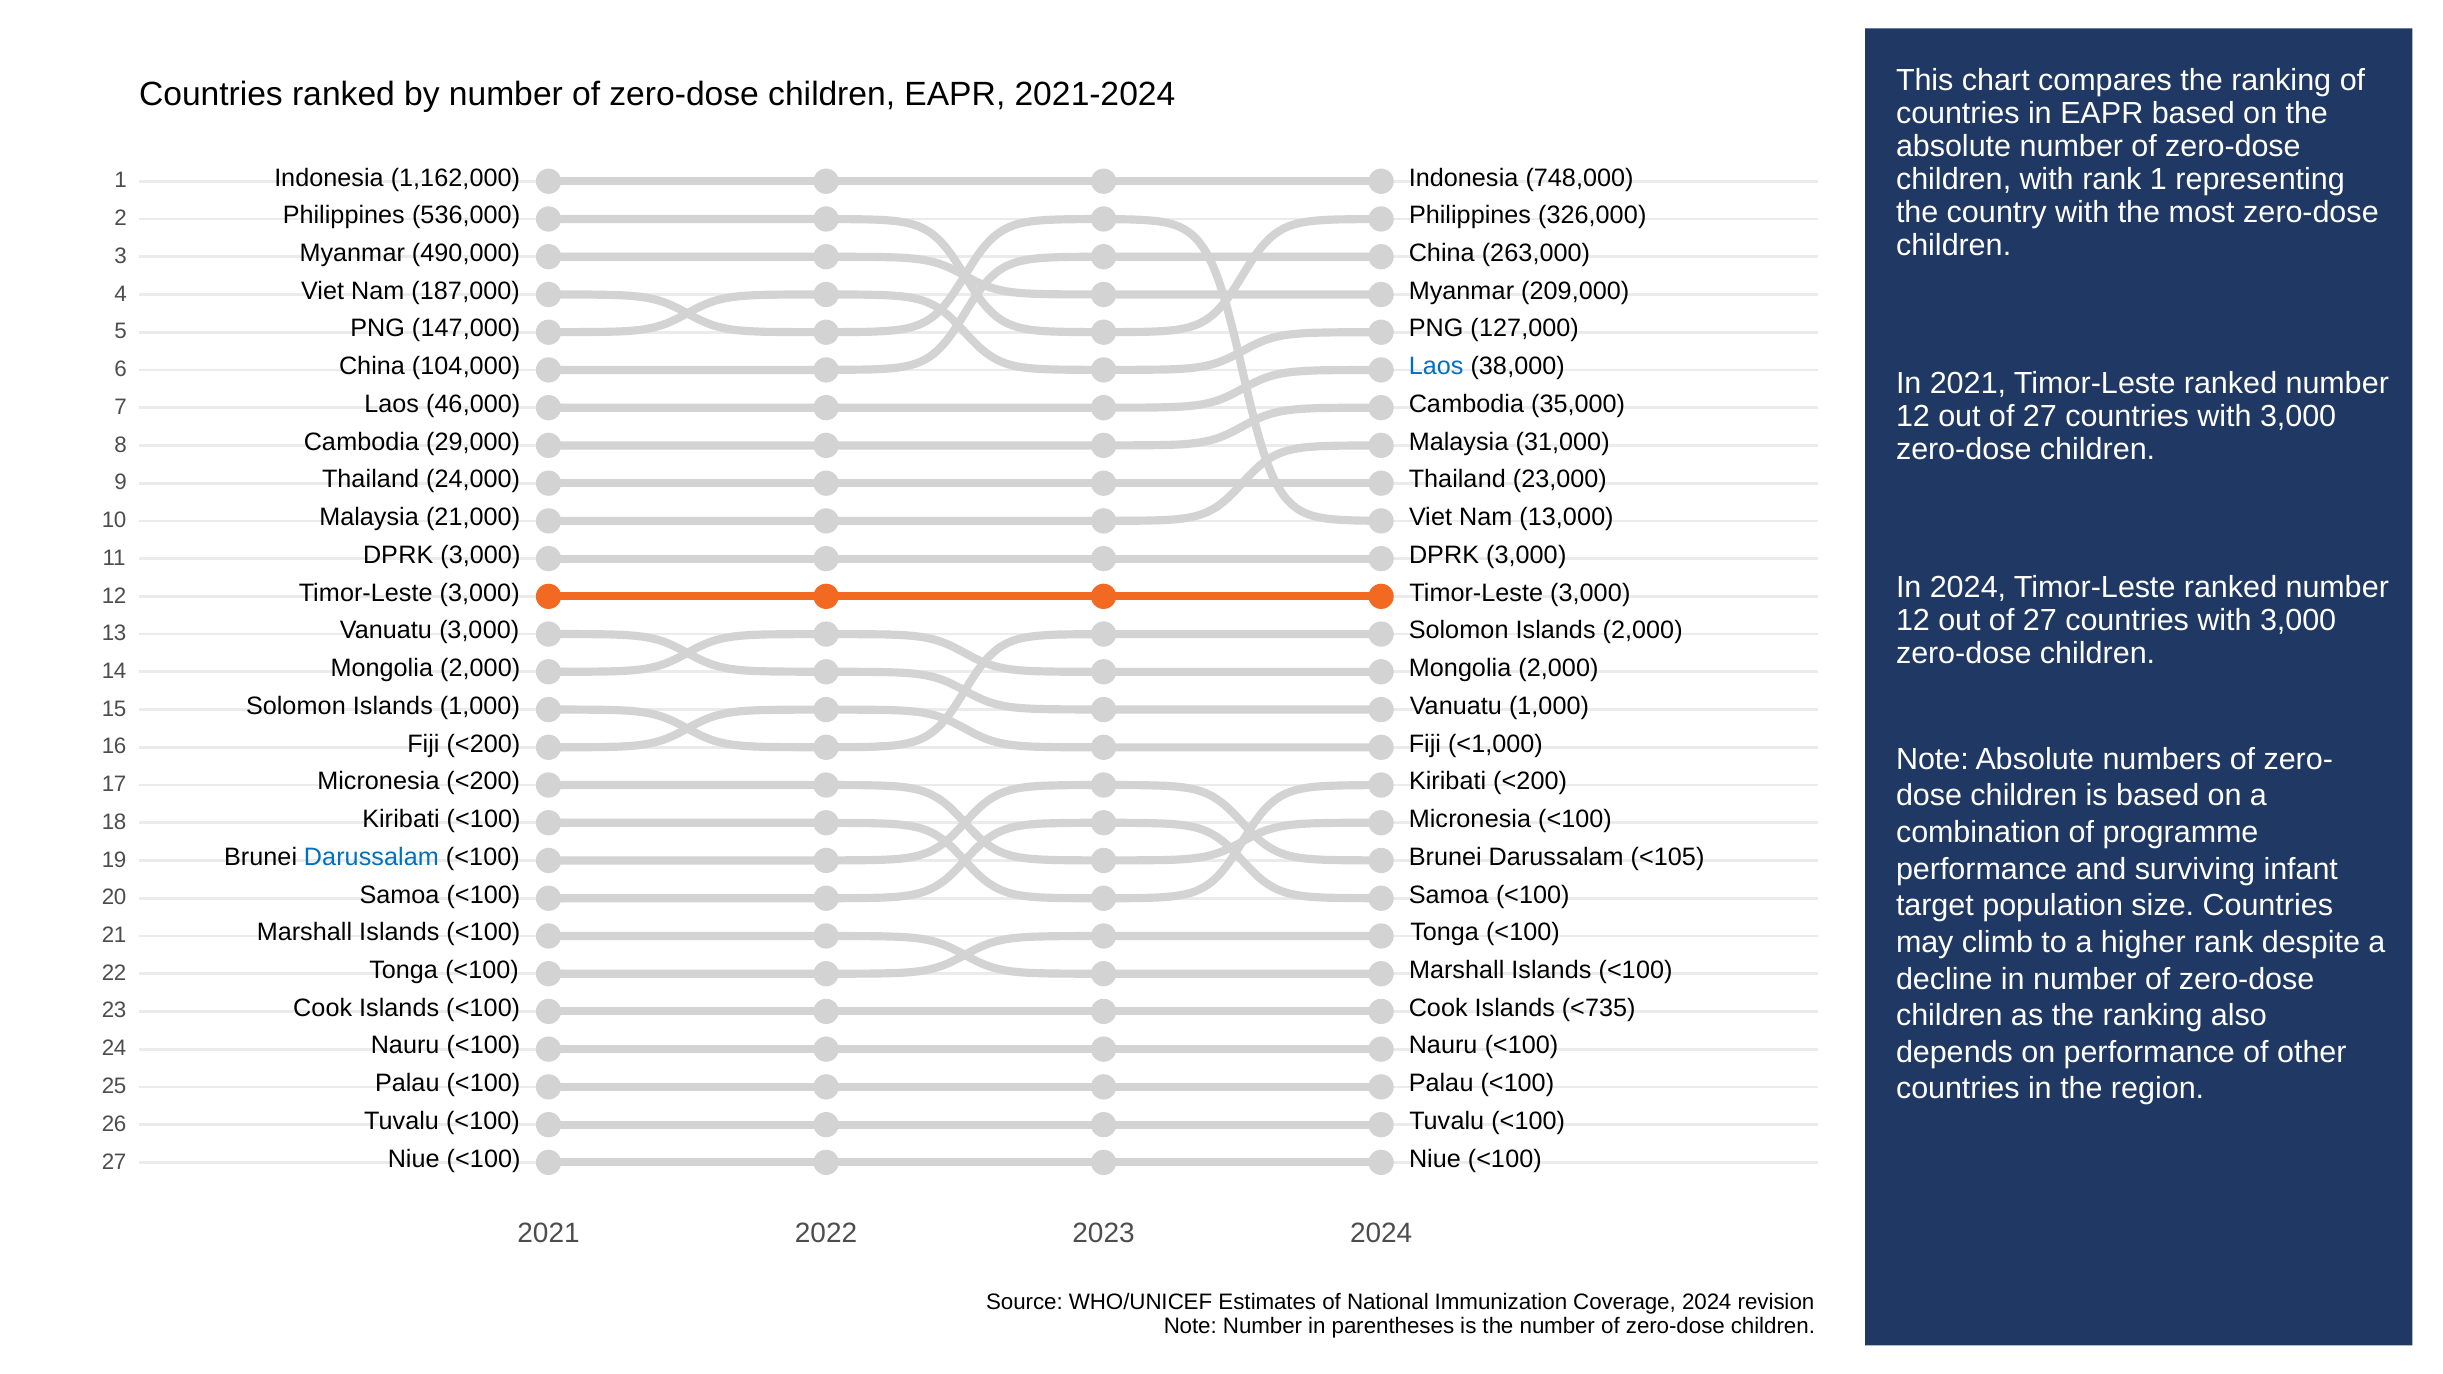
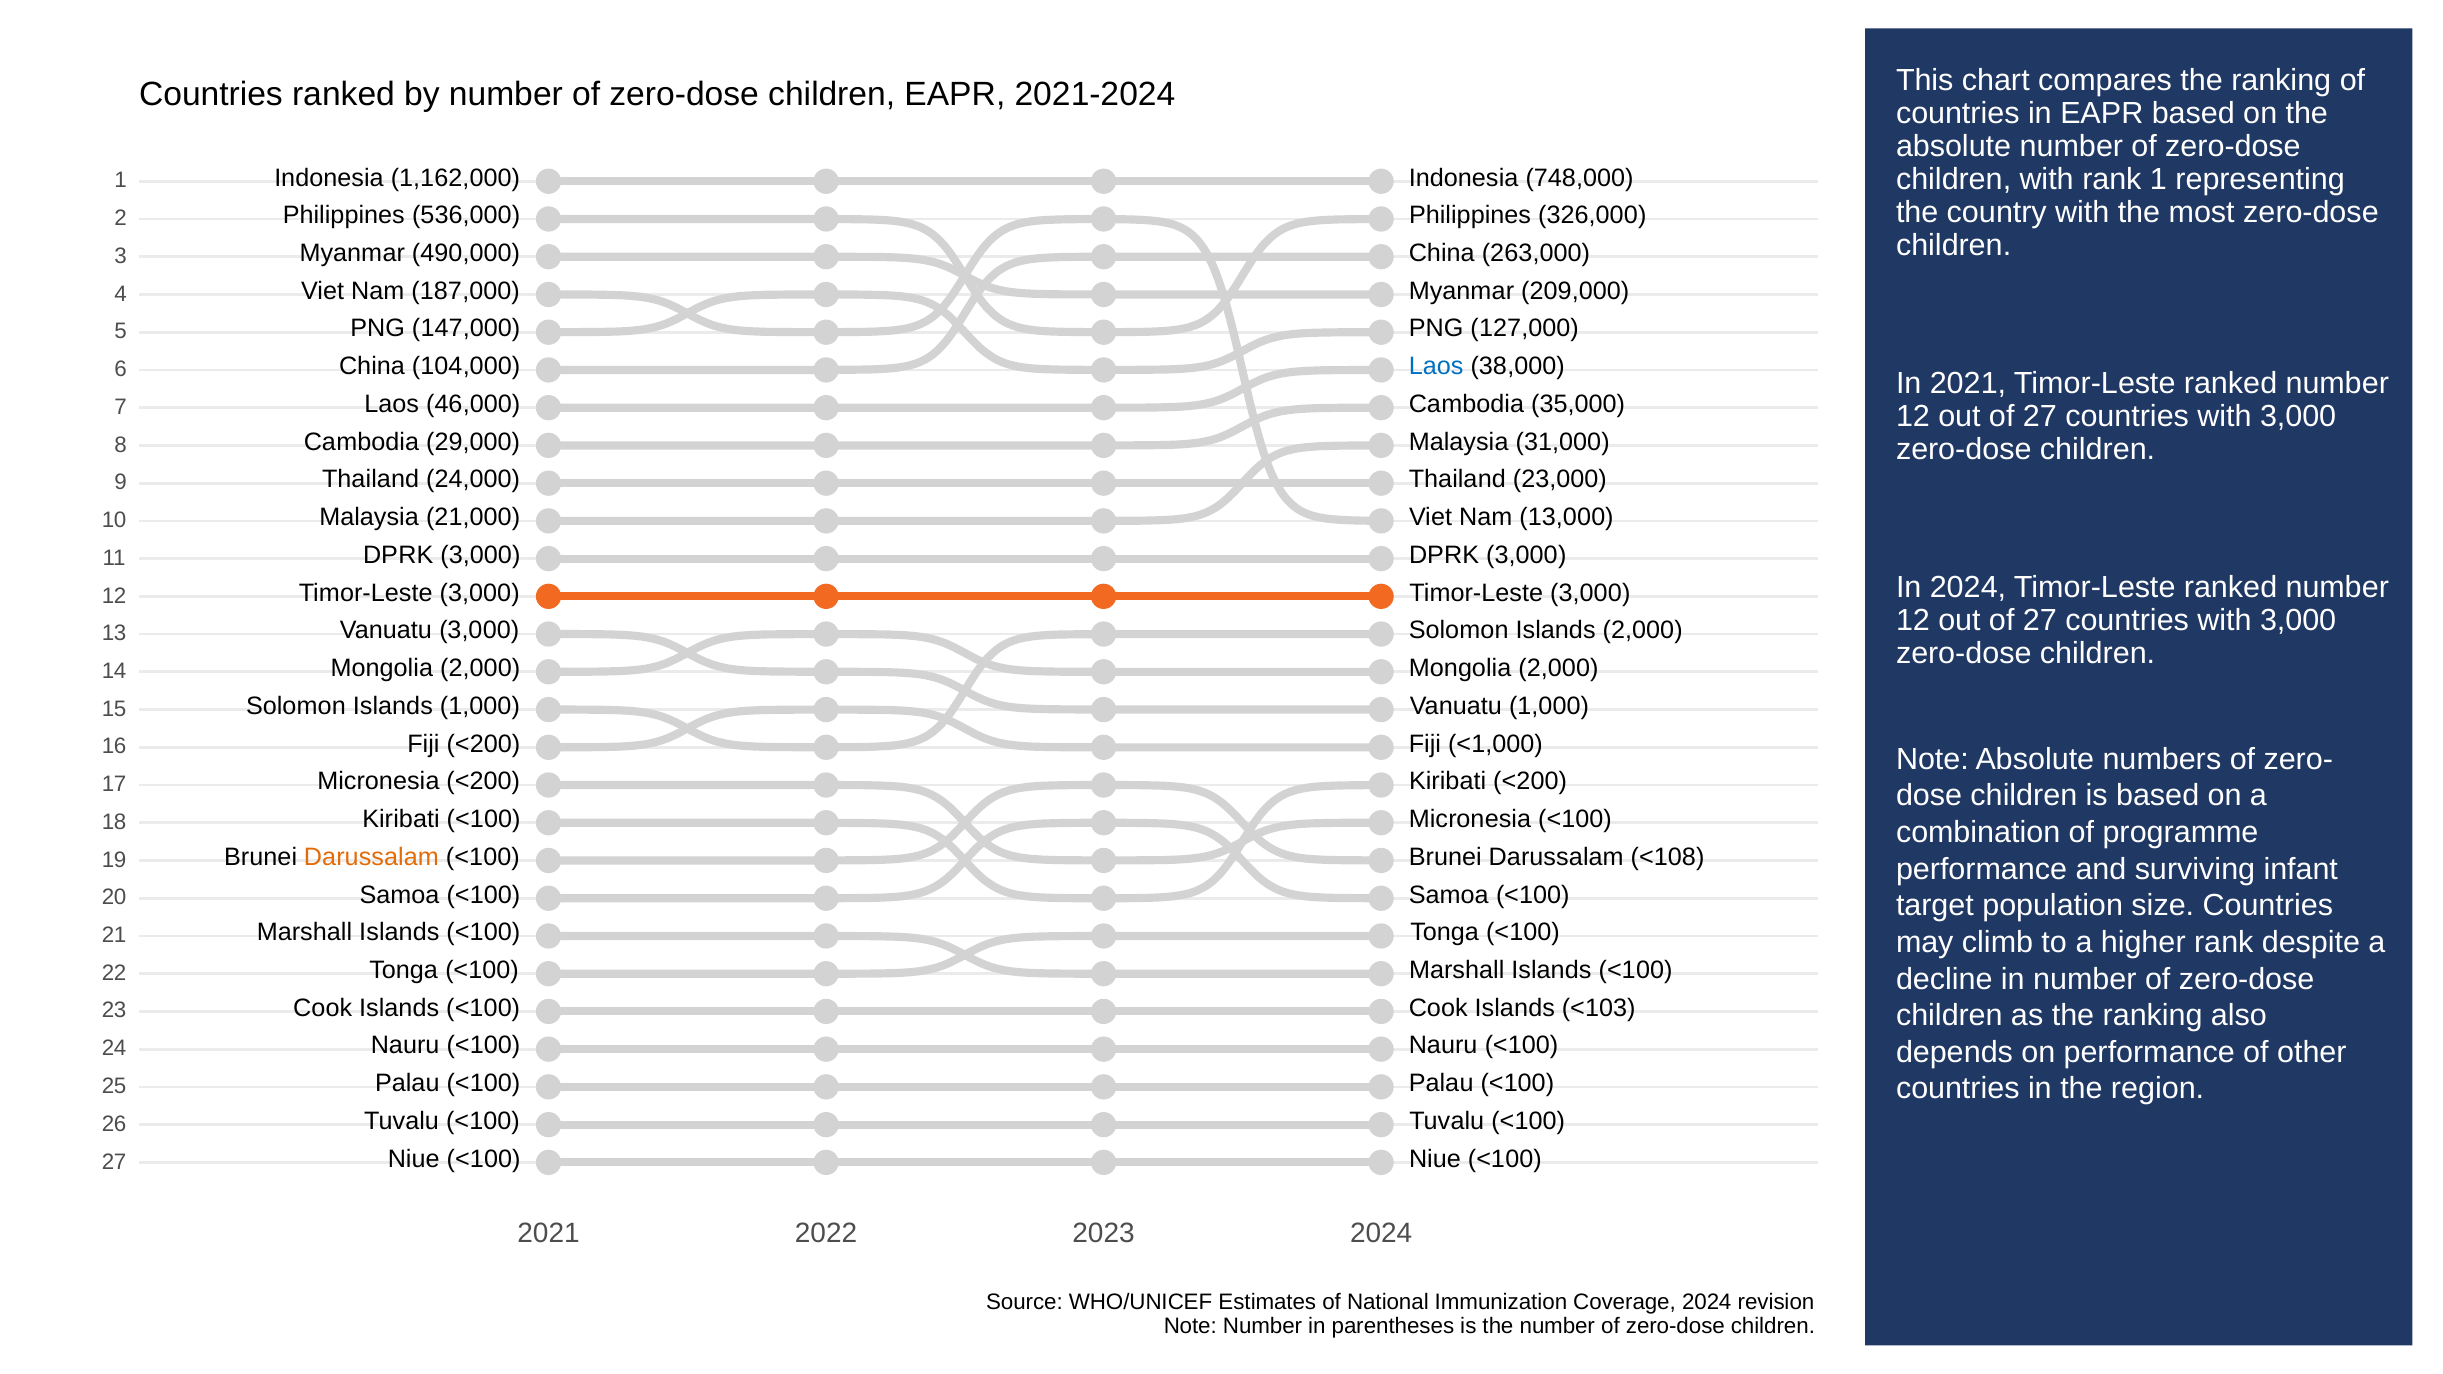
Darussalam colour: blue -> orange (371, 857)
<105: <105 -> <108 (1667, 857)
<735: <735 -> <103 (1599, 1008)
